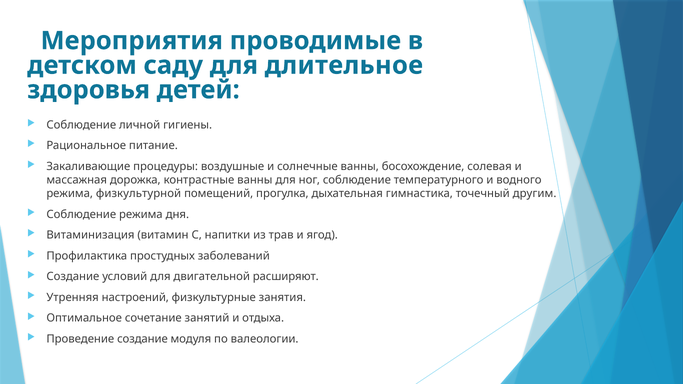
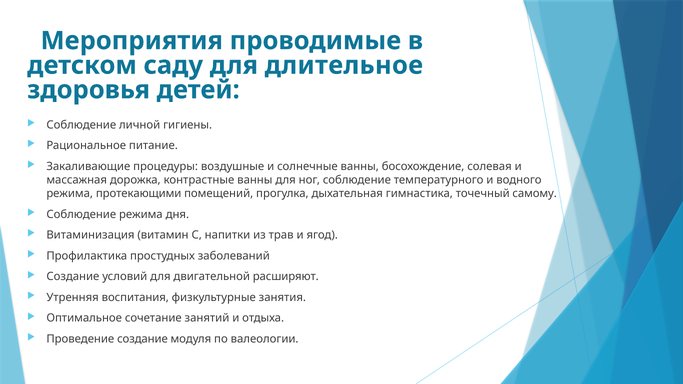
физкультурной: физкультурной -> протекающими (139, 194)
другим: другим -> самому (535, 194)
настроений: настроений -> воспитания (135, 298)
